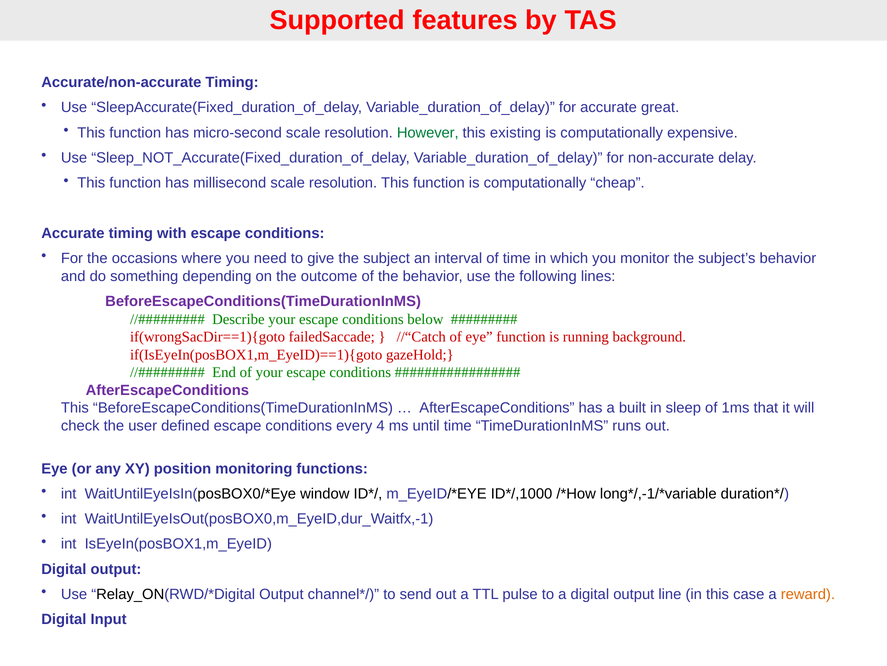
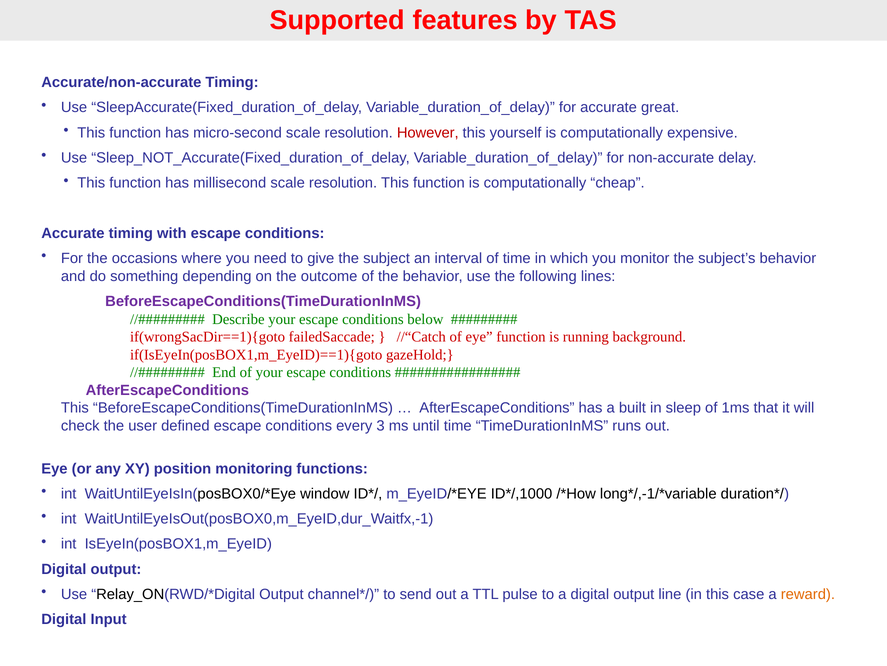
However colour: green -> red (428, 133)
existing: existing -> yourself (516, 133)
4: 4 -> 3 (381, 425)
